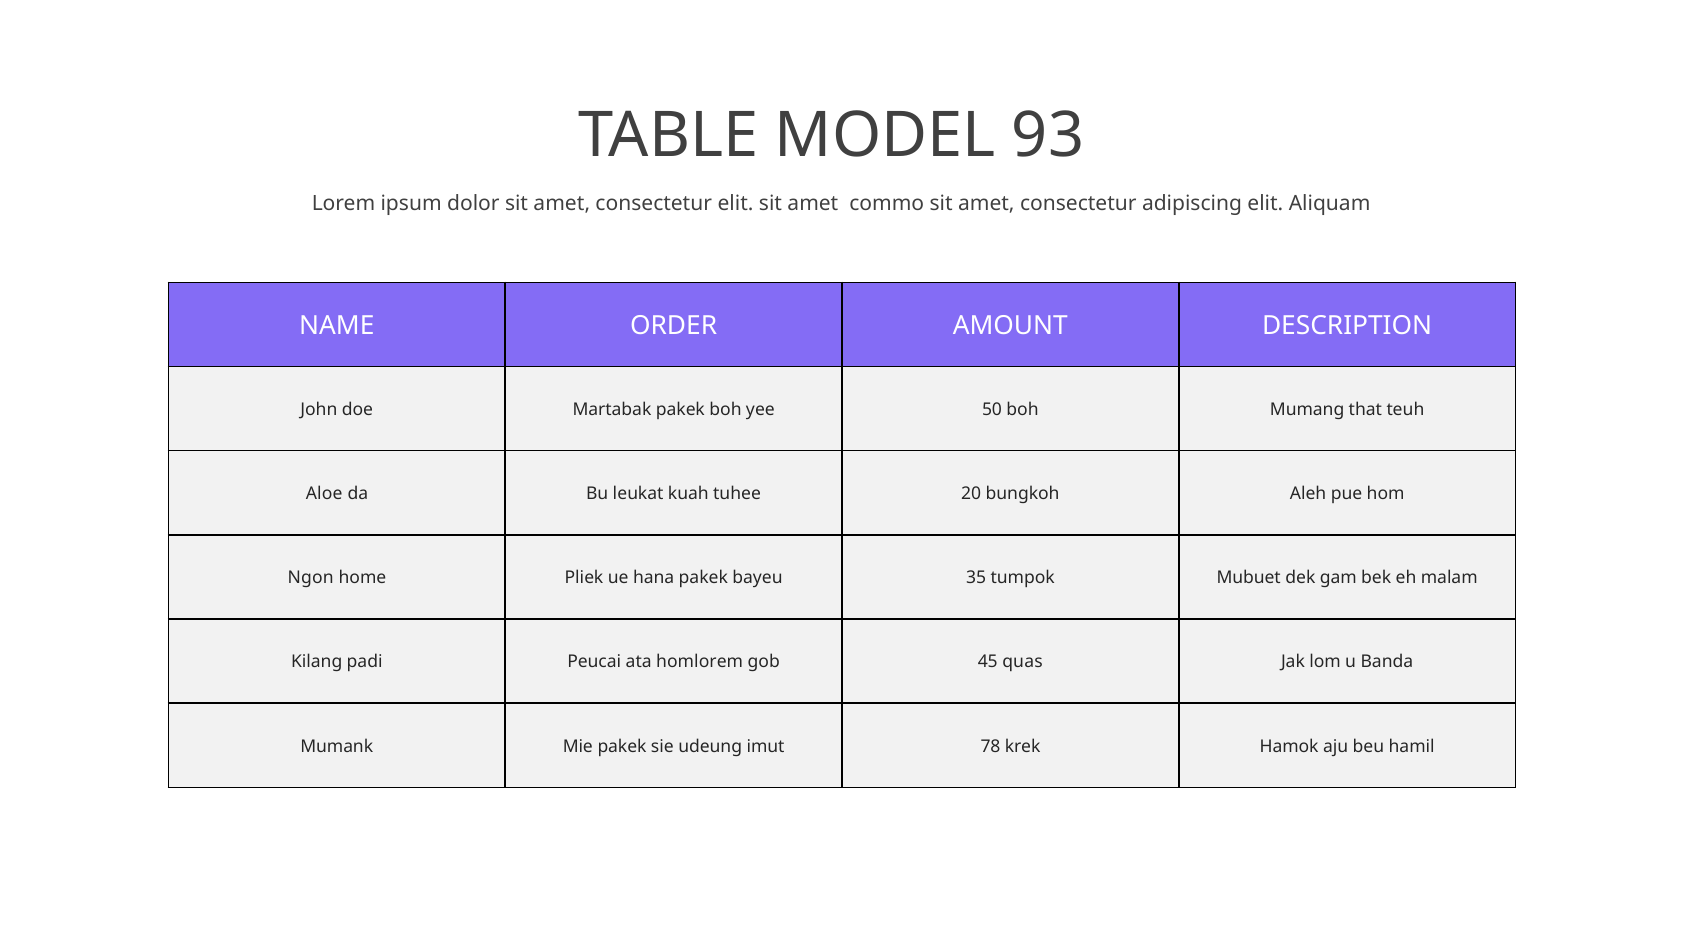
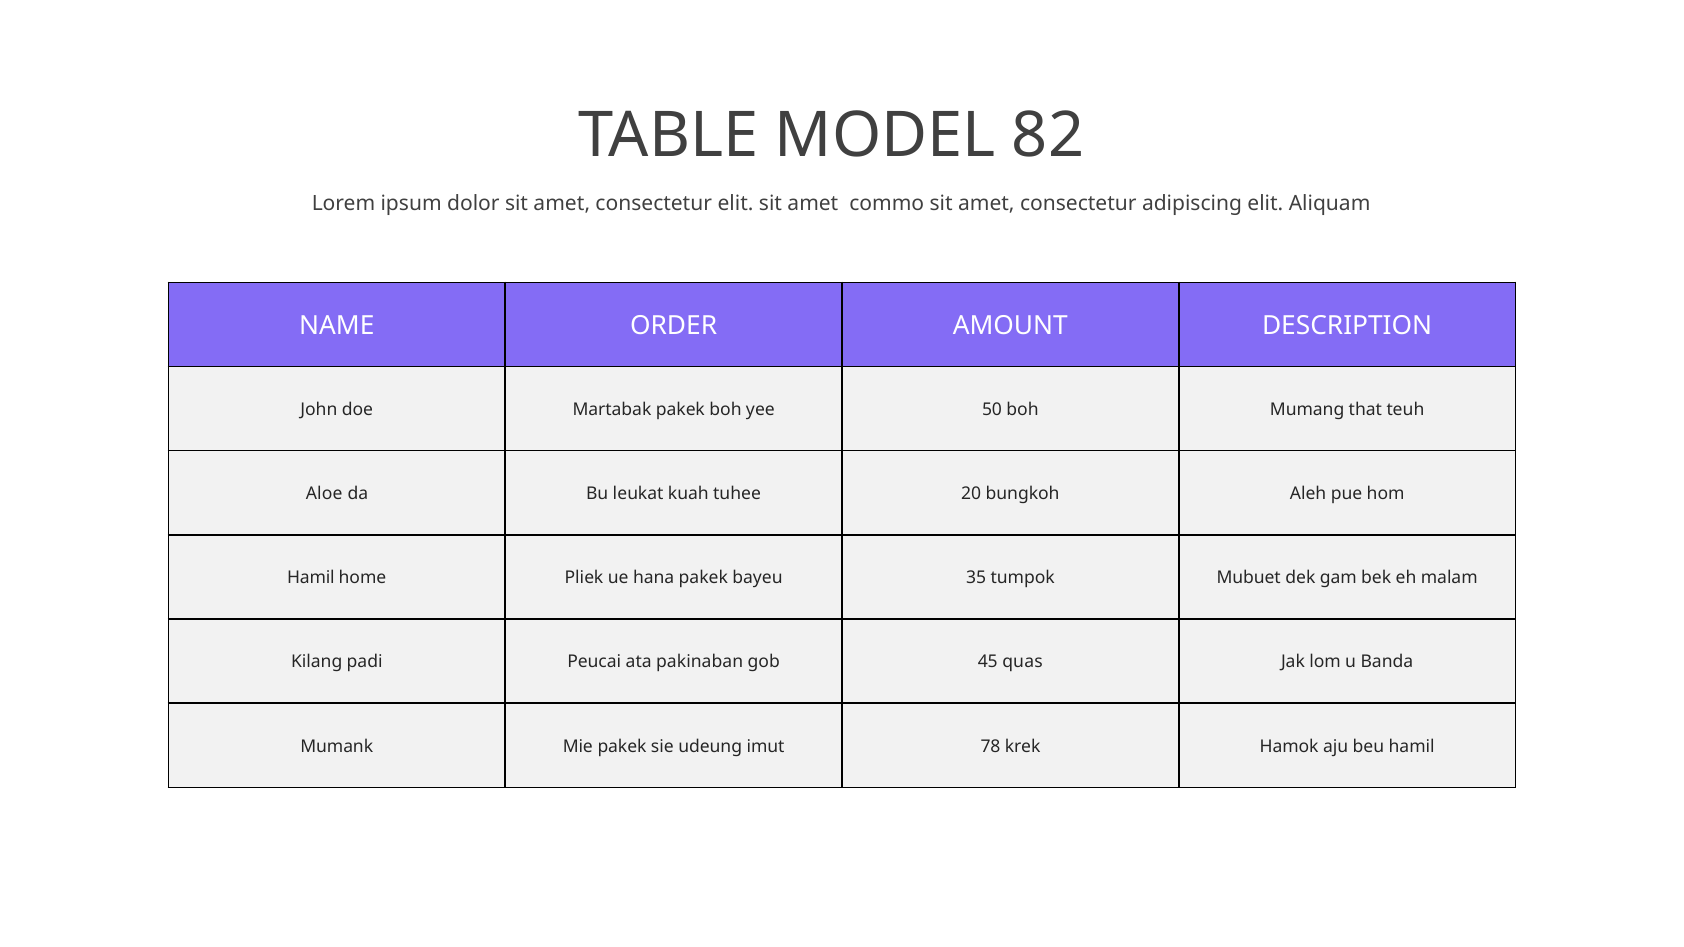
93: 93 -> 82 (1048, 136)
Ngon: Ngon -> Hamil (311, 578)
homlorem: homlorem -> pakinaban (700, 662)
